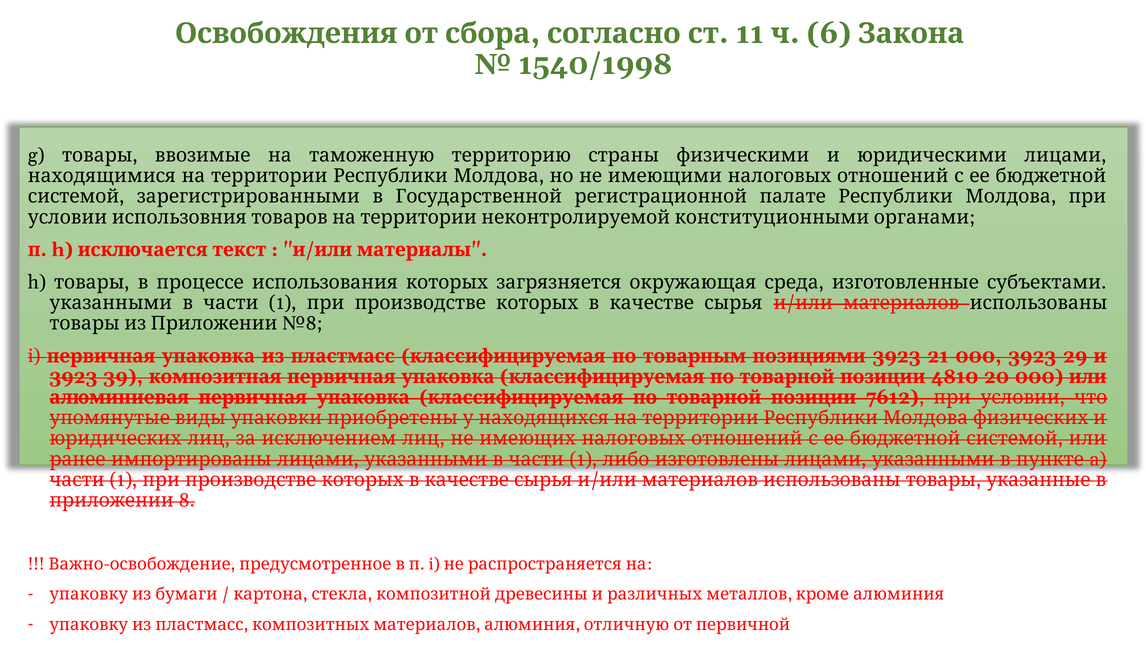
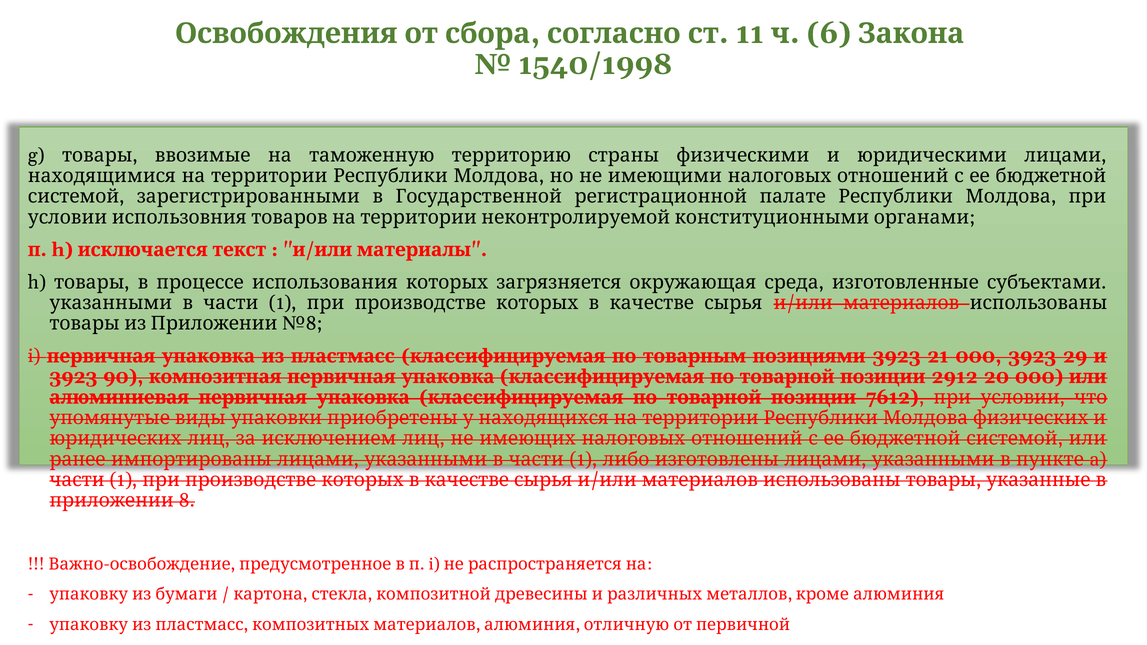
39: 39 -> 90 (123, 377)
4810: 4810 -> 2912 (955, 377)
